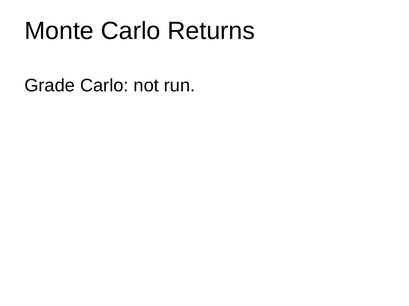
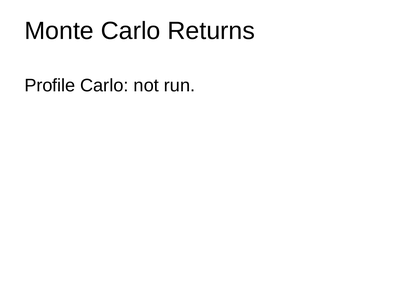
Grade: Grade -> Profile (50, 86)
